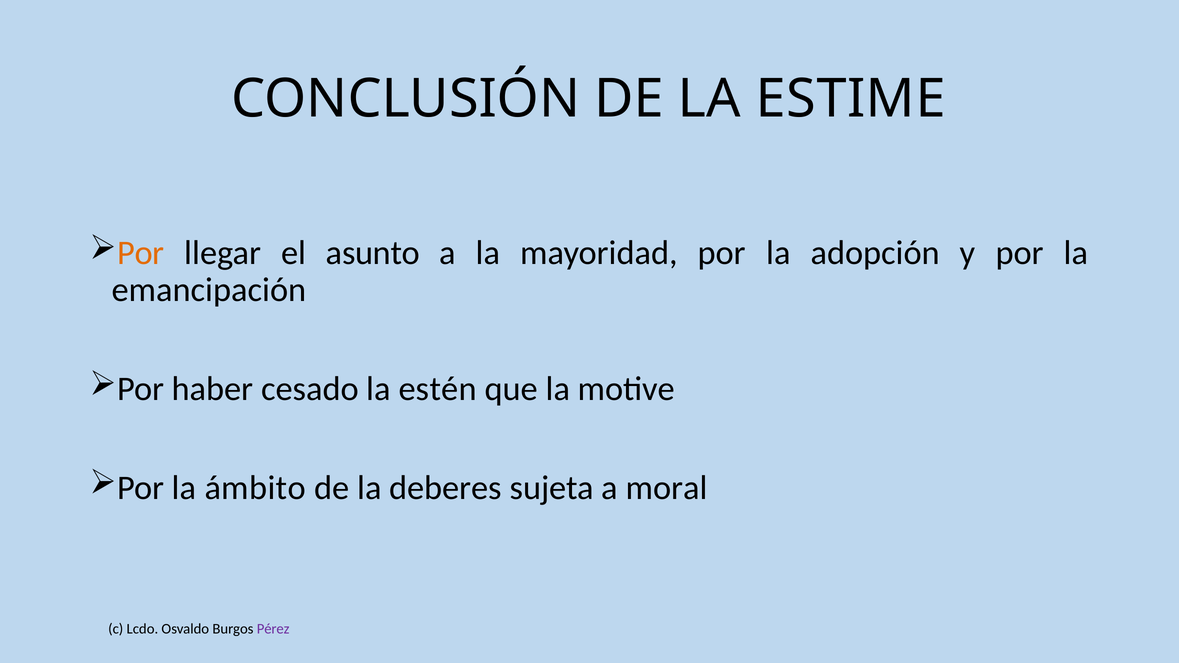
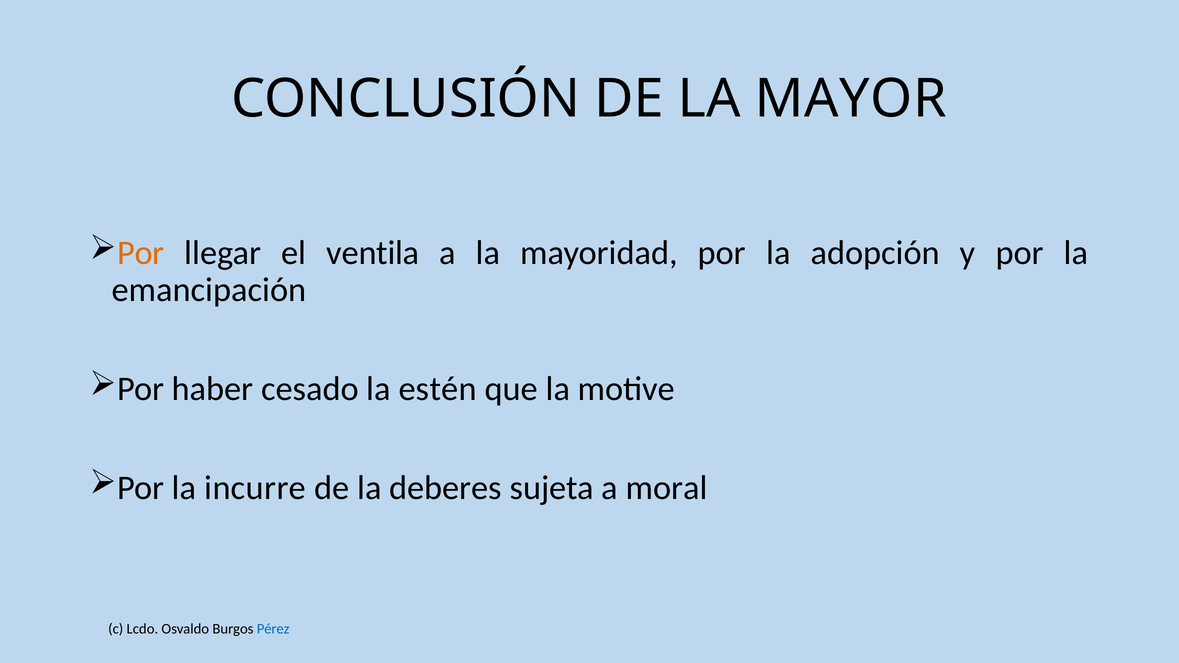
ESTIME: ESTIME -> MAYOR (851, 99)
asunto: asunto -> ventila (373, 253)
ámbito: ámbito -> incurre (255, 488)
Pérez colour: purple -> blue (273, 629)
